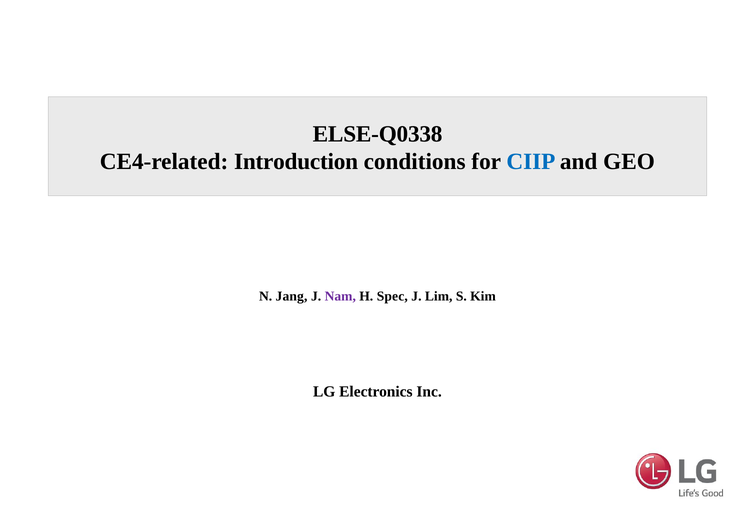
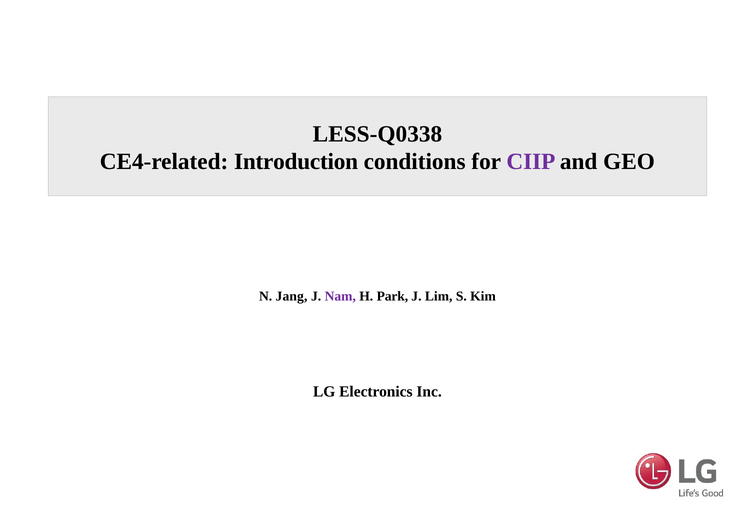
ELSE-Q0338: ELSE-Q0338 -> LESS-Q0338 (377, 134)
CIIP colour: blue -> purple (531, 162)
Spec: Spec -> Park (392, 296)
